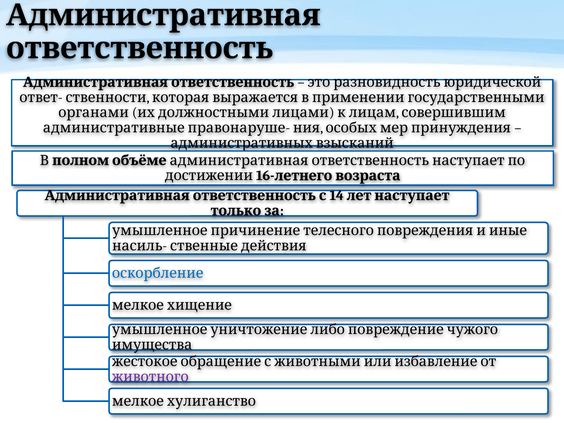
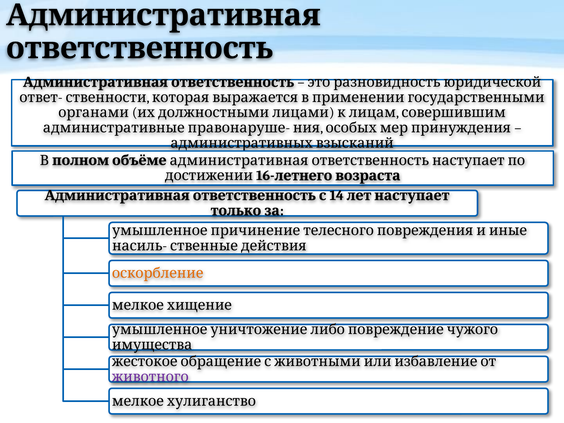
оскорбление colour: blue -> orange (158, 273)
